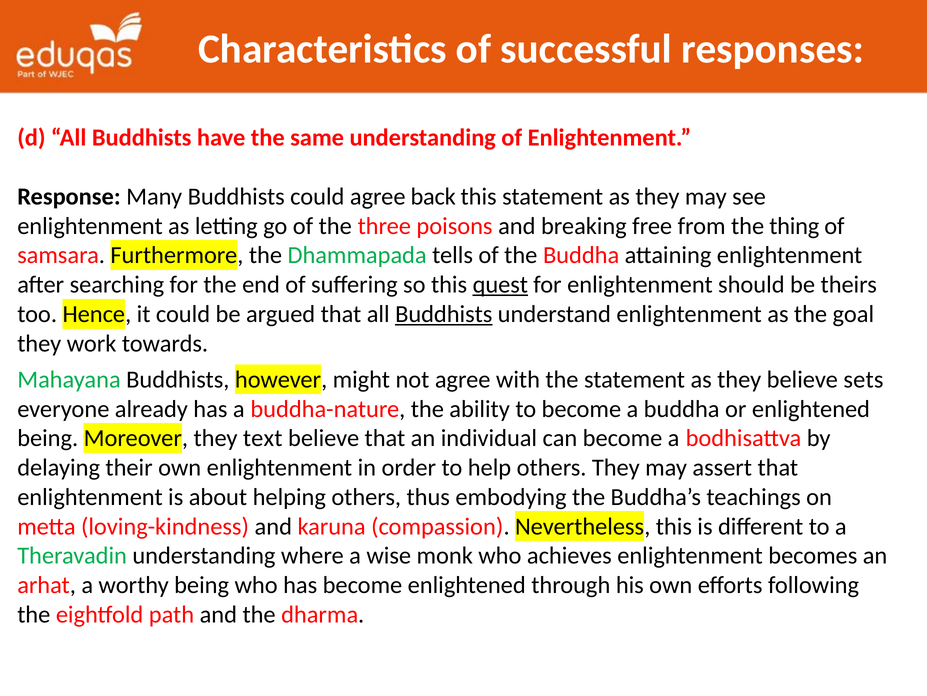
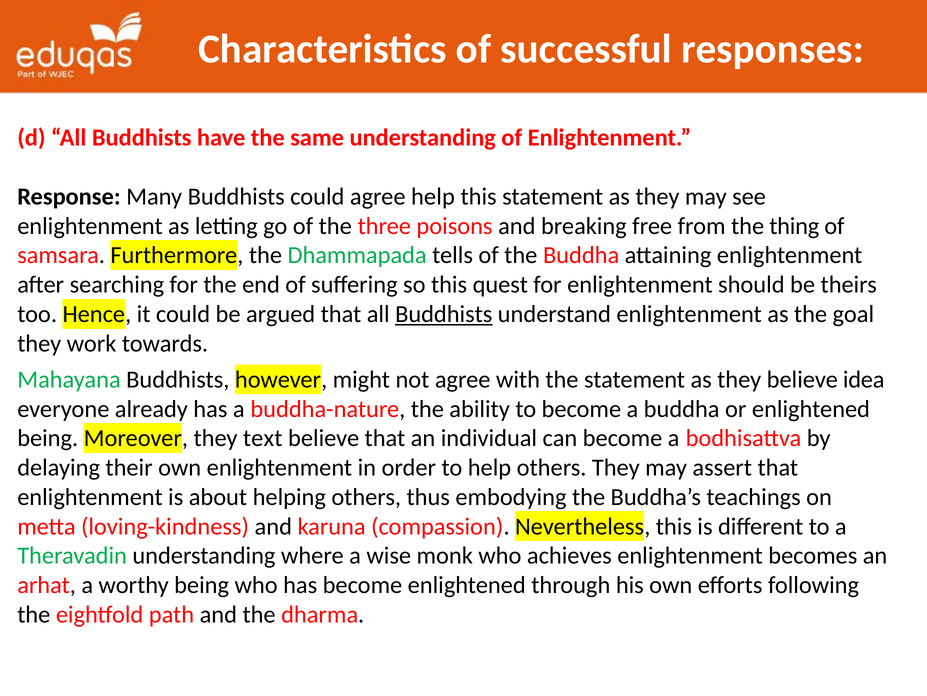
agree back: back -> help (433, 196)
quest underline: present -> none (500, 284)
sets: sets -> idea (864, 379)
